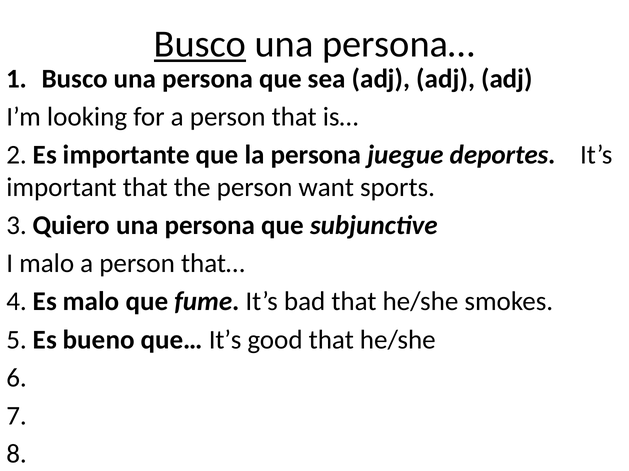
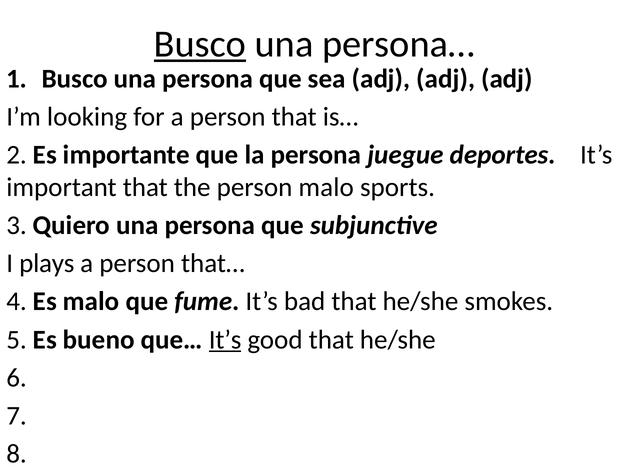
person want: want -> malo (326, 188)
I malo: malo -> plays (47, 264)
It’s underline: none -> present (225, 340)
